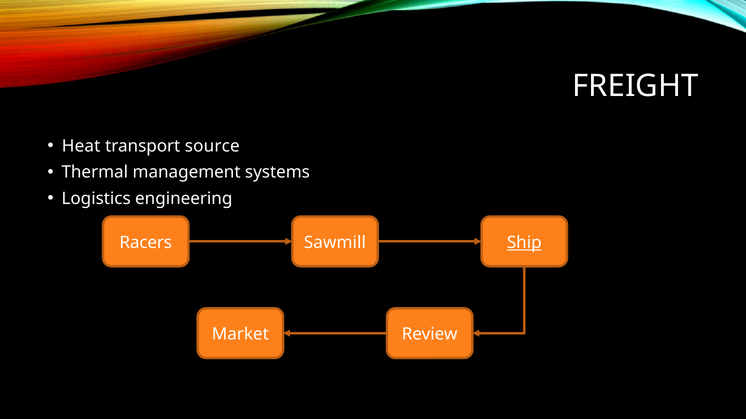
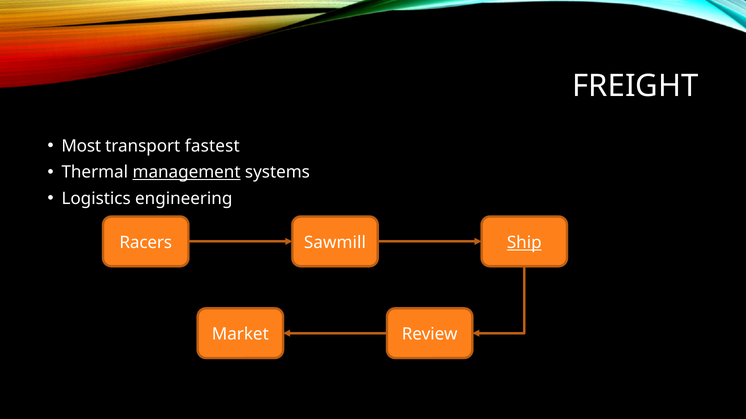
Heat: Heat -> Most (81, 146)
source: source -> fastest (212, 146)
management underline: none -> present (187, 172)
